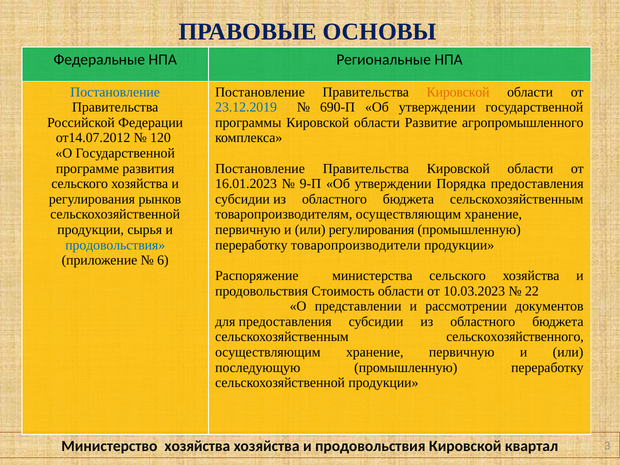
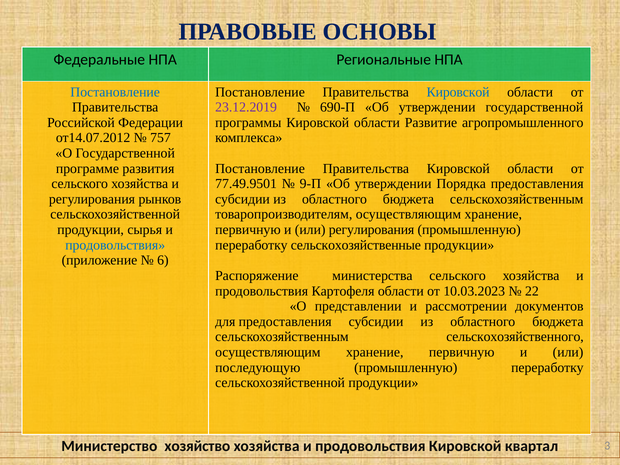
Кировской colour: orange -> blue (458, 92)
23.12.2019 colour: blue -> purple (246, 107)
120: 120 -> 757 (161, 138)
16.01.2023: 16.01.2023 -> 77.49.9501 (246, 184)
товаропроизводители: товаропроизводители -> сельскохозяйственные (356, 245)
Стоимость: Стоимость -> Картофеля (343, 291)
Министерство хозяйства: хозяйства -> хозяйство (197, 446)
